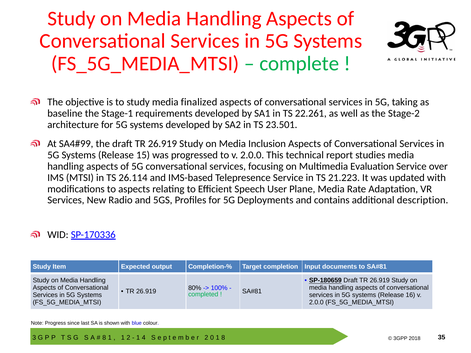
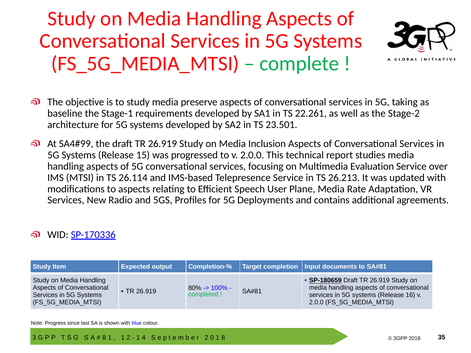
finalized: finalized -> preserve (199, 102)
21.223: 21.223 -> 26.213 (344, 178)
description: description -> agreements (423, 200)
